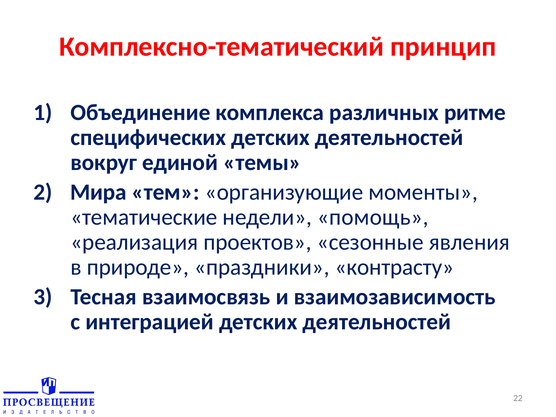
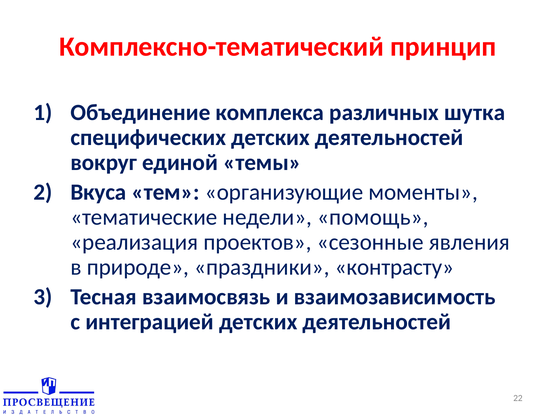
ритме: ритме -> шутка (475, 112)
Мира: Мира -> Вкуса (98, 192)
